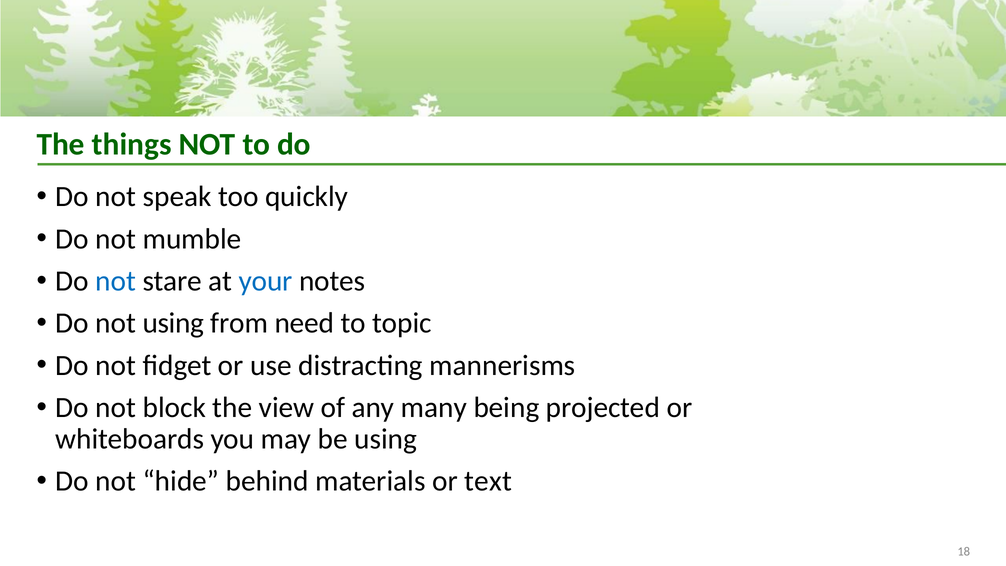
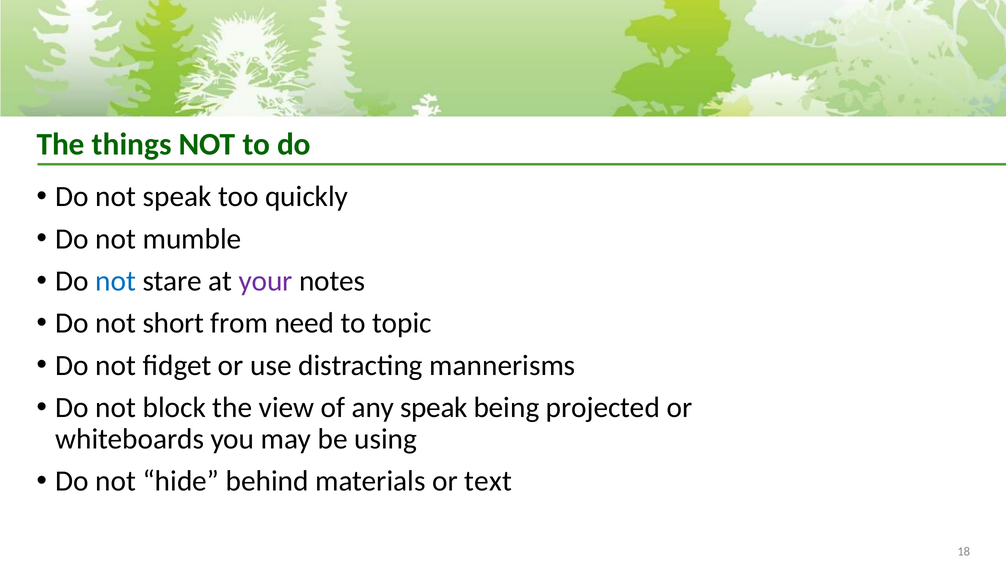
your colour: blue -> purple (266, 281)
not using: using -> short (173, 323)
any many: many -> speak (434, 407)
